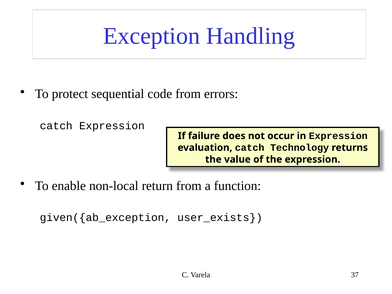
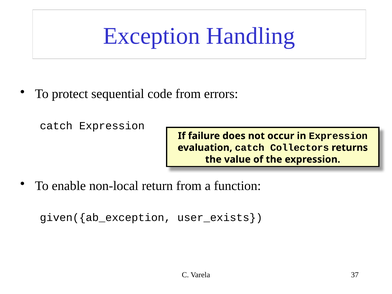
Technology: Technology -> Collectors (300, 148)
